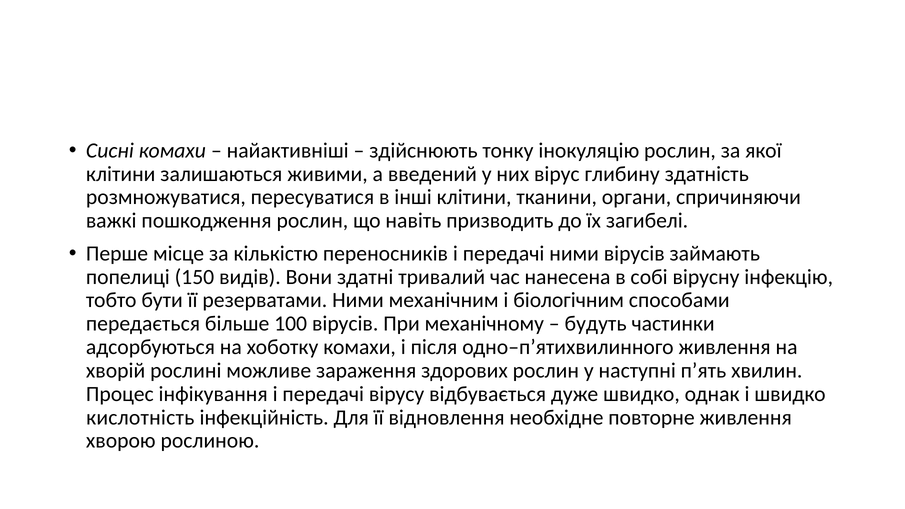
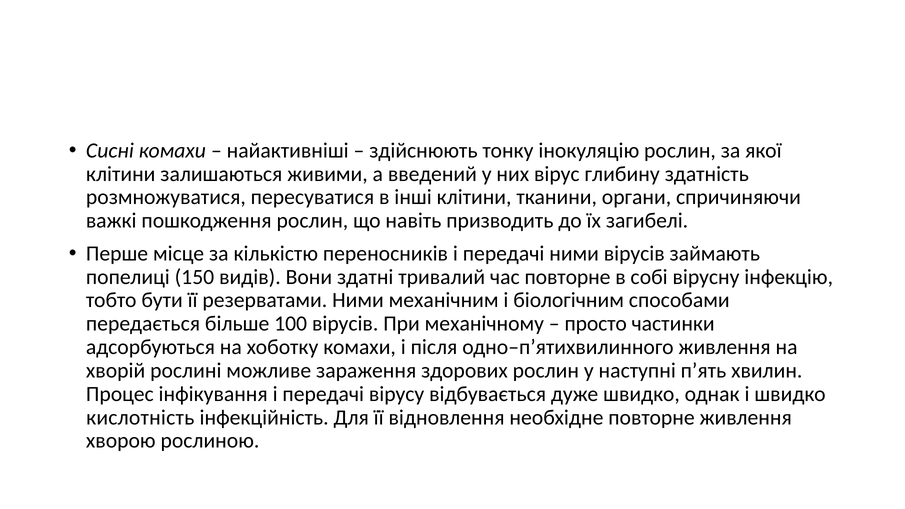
час нанесена: нанесена -> повторне (568, 277)
будуть: будуть -> просто (596, 324)
